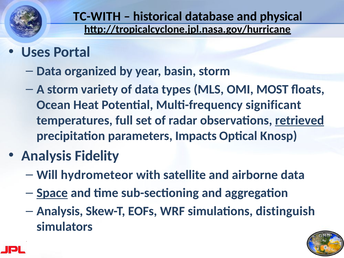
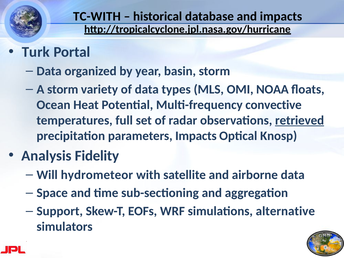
and physical: physical -> impacts (281, 16)
Uses: Uses -> Turk (36, 52)
MOST: MOST -> NOAA (272, 89)
significant: significant -> convective (274, 105)
Space underline: present -> none (52, 193)
Analysis: Analysis -> Support (60, 211)
distinguish: distinguish -> alternative (285, 211)
